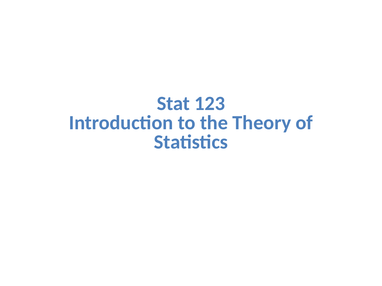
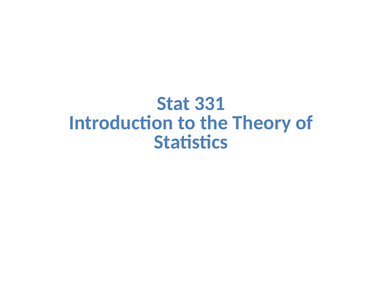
123: 123 -> 331 (210, 104)
